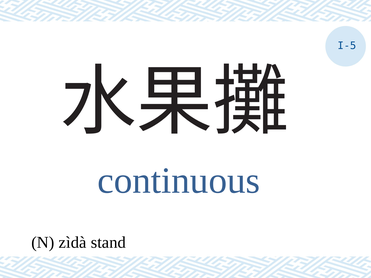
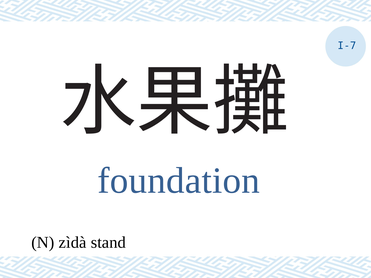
I-5: I-5 -> I-7 (347, 46)
continuous: continuous -> foundation (179, 181)
